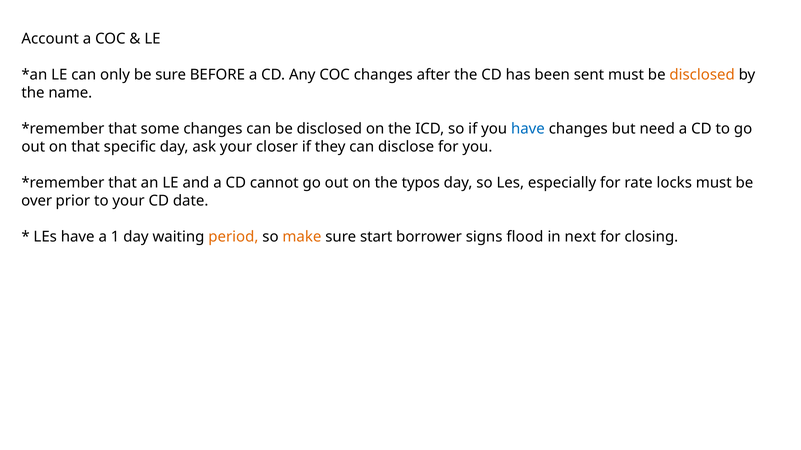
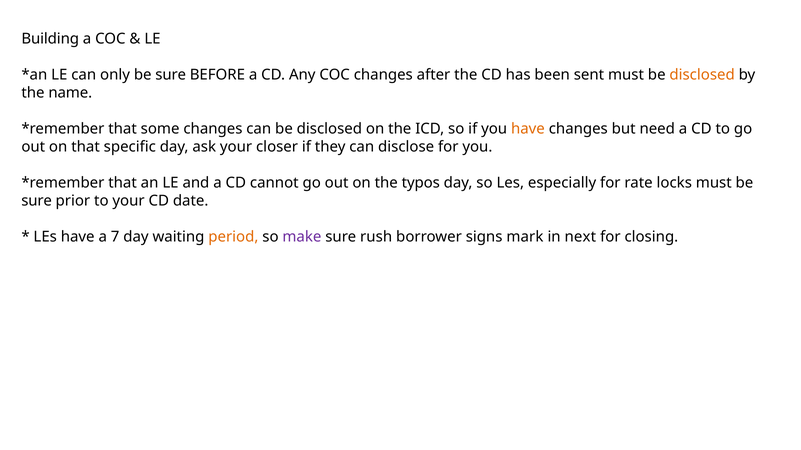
Account: Account -> Building (50, 39)
have colour: blue -> orange (528, 129)
over: over -> sure (37, 201)
1: 1 -> 7 (115, 237)
make colour: orange -> purple (302, 237)
start: start -> rush (376, 237)
flood: flood -> mark (525, 237)
